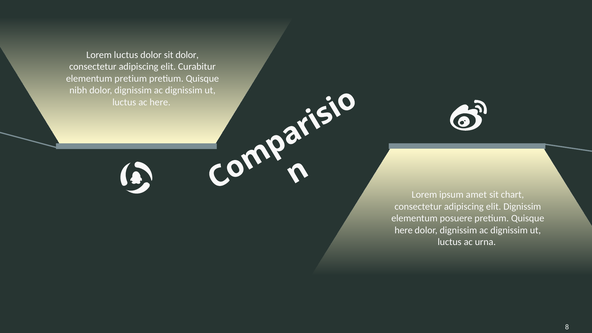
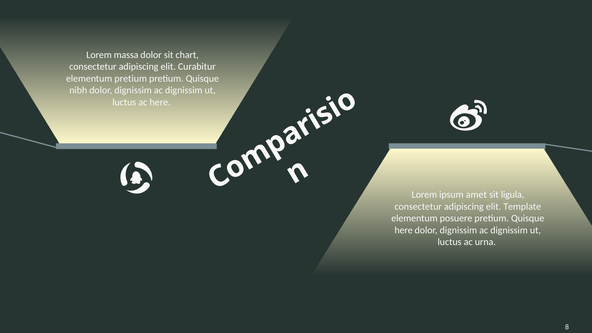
Lorem luctus: luctus -> massa (126, 55)
sit dolor: dolor -> chart (187, 55)
chart: chart -> ligula (512, 195)
elit Dignissim: Dignissim -> Template (522, 207)
